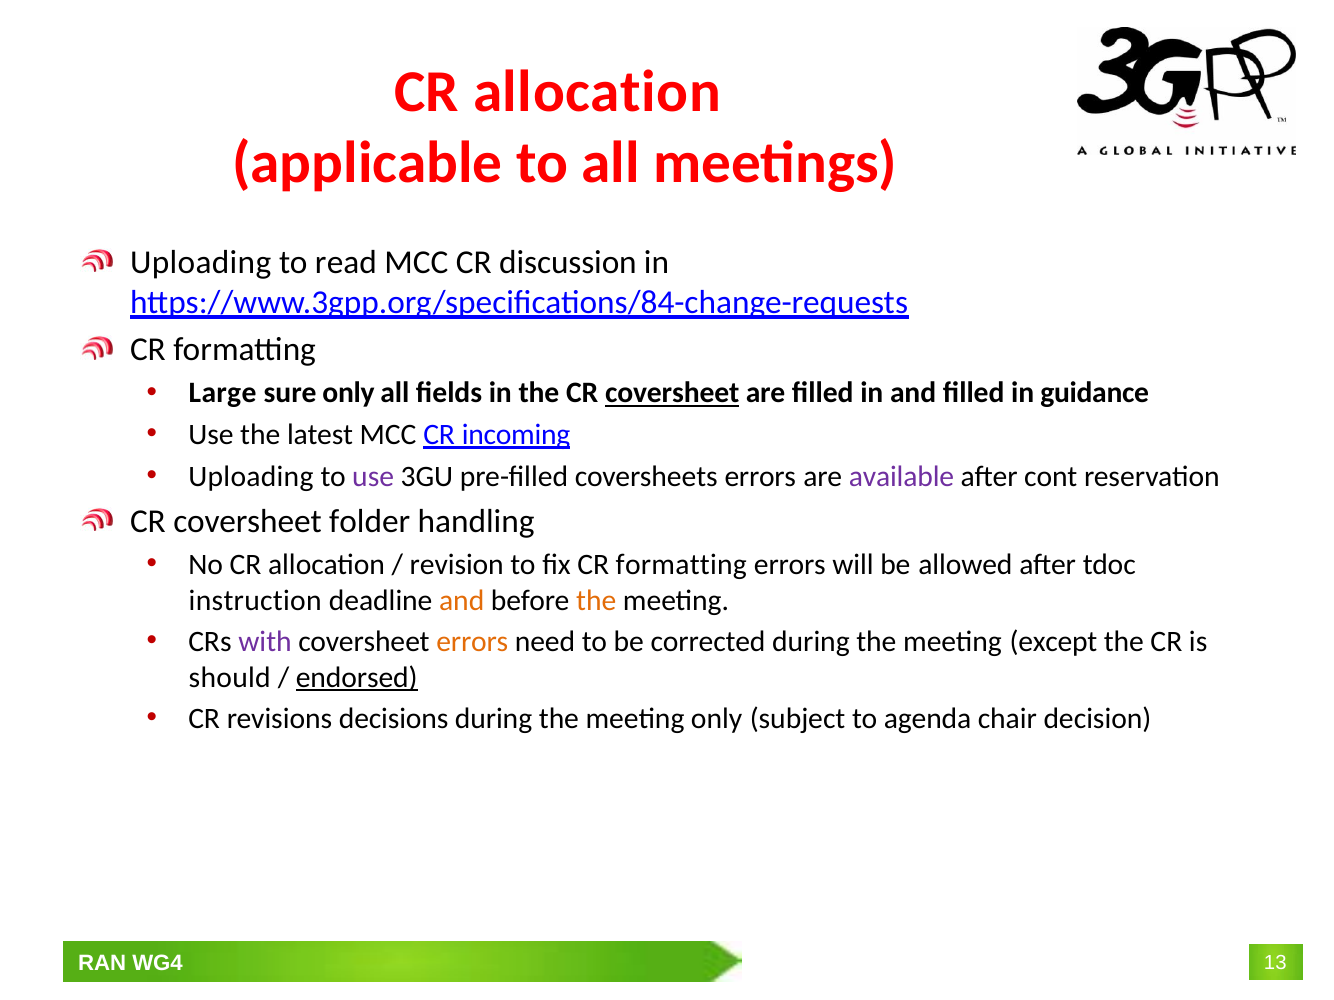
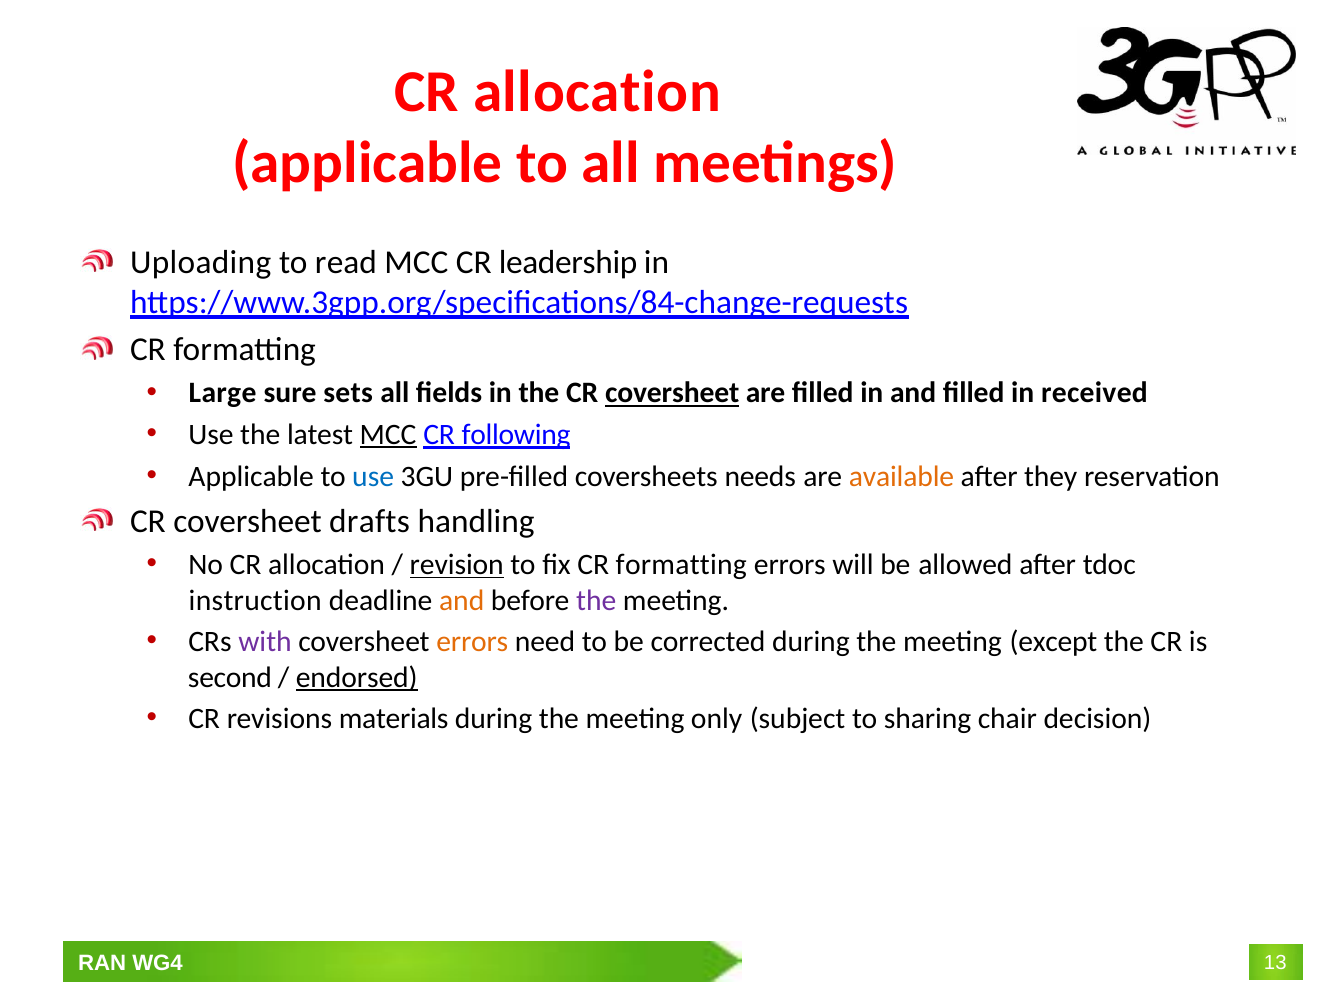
discussion: discussion -> leadership (568, 262)
sure only: only -> sets (348, 393)
guidance: guidance -> received (1094, 393)
MCC underline: none -> present (388, 435)
incoming: incoming -> following (516, 435)
Uploading: Uploading -> Applicable (251, 477)
use colour: purple -> blue (373, 477)
coversheets errors: errors -> needs (760, 477)
available colour: purple -> orange (901, 477)
cont: cont -> they (1051, 477)
folder: folder -> drafts (370, 522)
revision underline: none -> present (457, 565)
the colour: orange -> purple (596, 601)
should: should -> second (230, 678)
decisions: decisions -> materials (394, 719)
agenda: agenda -> sharing (928, 719)
